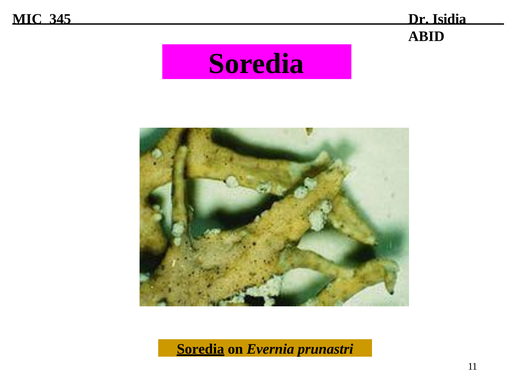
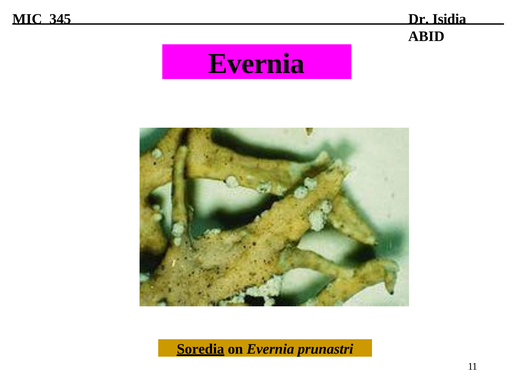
Soredia: Soredia -> Evernia (257, 64)
